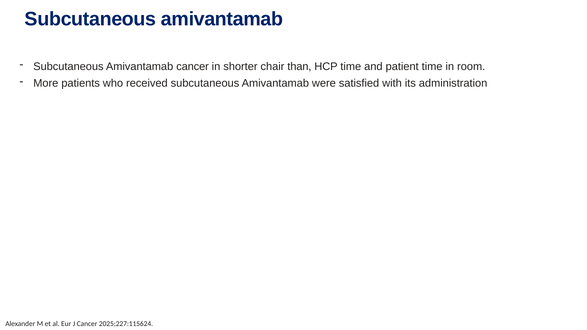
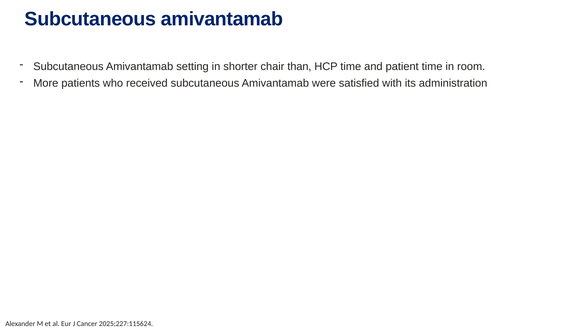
Amivantamab cancer: cancer -> setting (192, 66)
